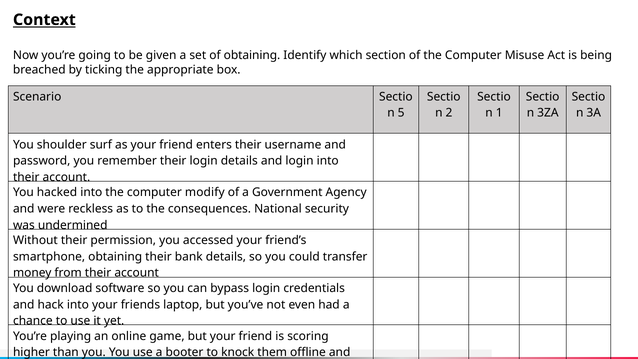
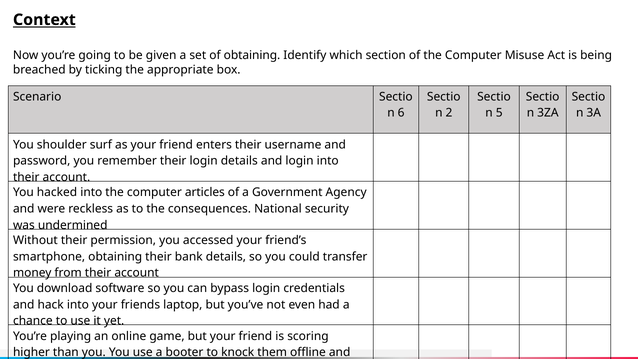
5: 5 -> 6 (401, 113)
1: 1 -> 5 (499, 113)
modify: modify -> articles (205, 192)
